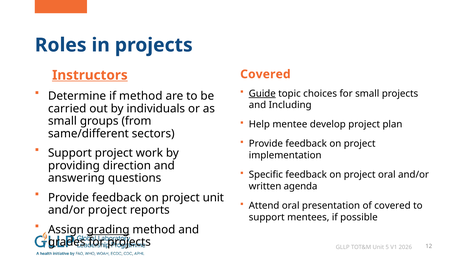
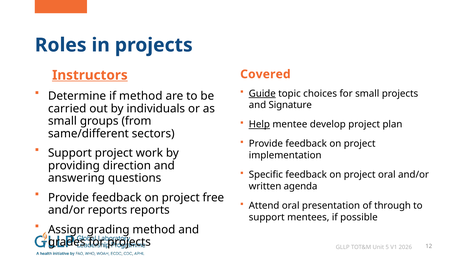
Including: Including -> Signature (290, 105)
Help underline: none -> present (259, 124)
project unit: unit -> free (213, 198)
of covered: covered -> through (393, 206)
and/or project: project -> reports (107, 210)
grading underline: present -> none (108, 230)
